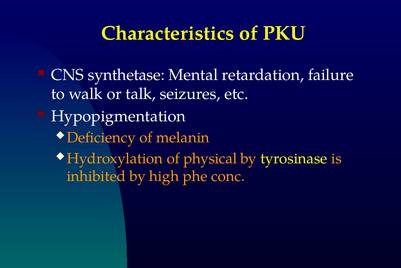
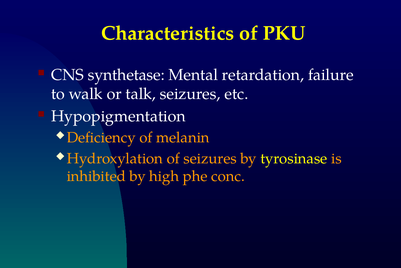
of physical: physical -> seizures (210, 158)
